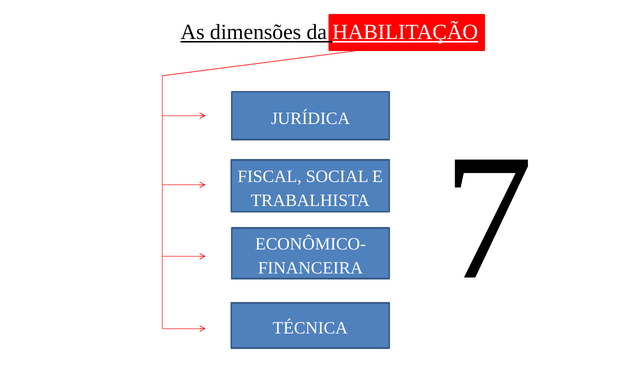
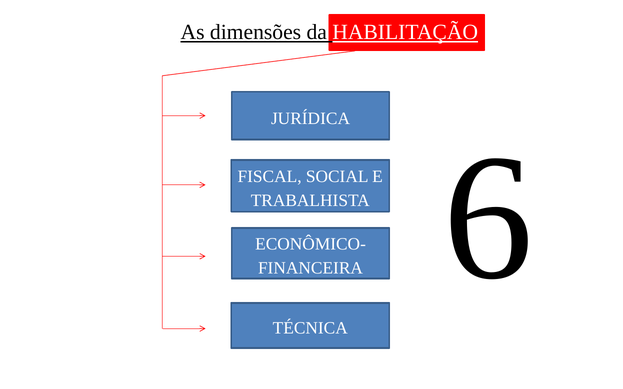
7: 7 -> 6 (488, 219)
